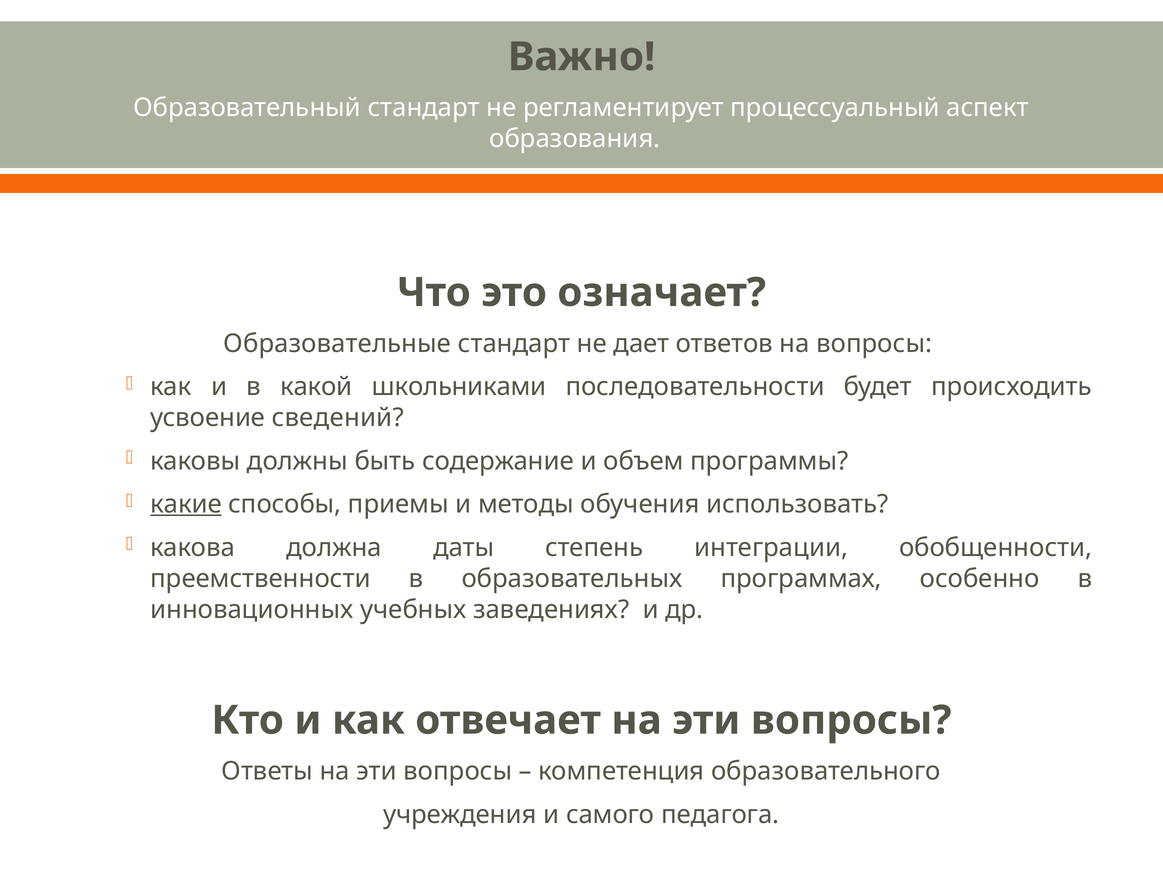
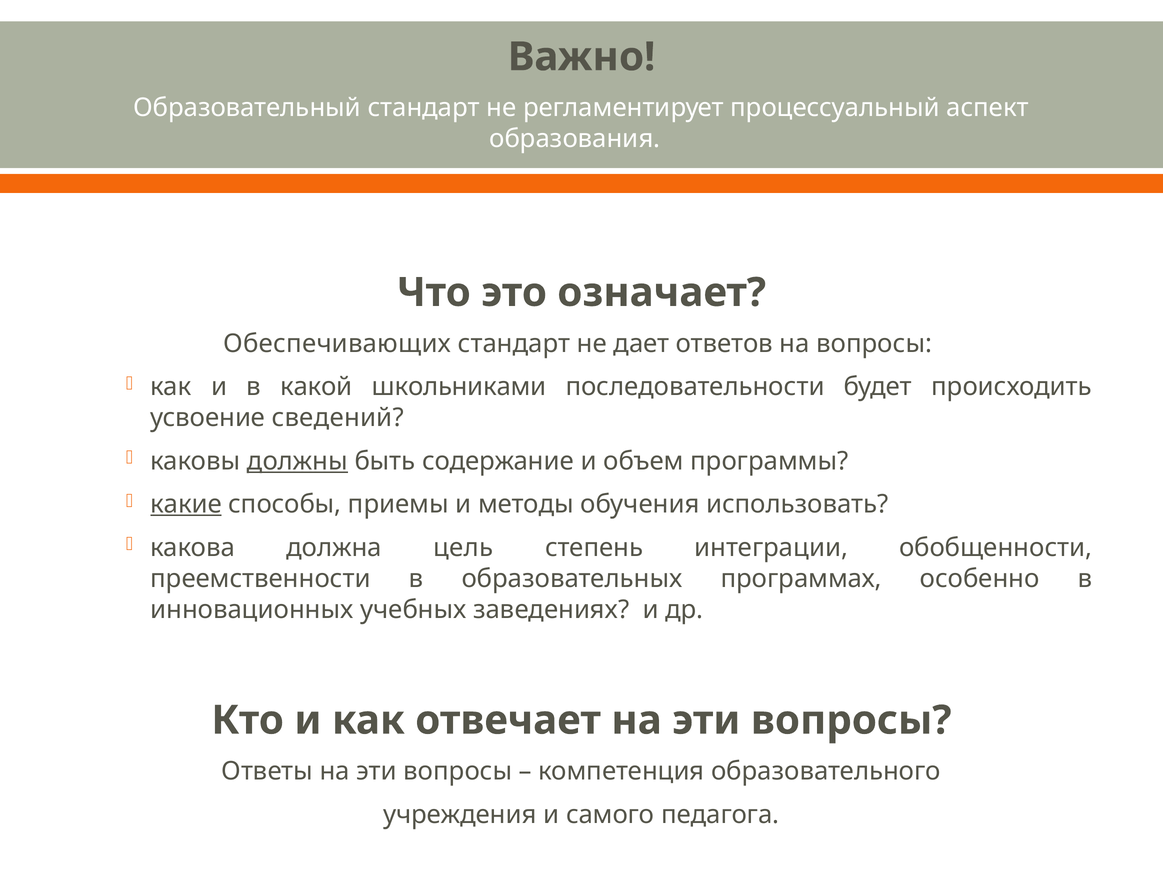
Образовательные: Образовательные -> Обеспечивающих (337, 344)
должны underline: none -> present (297, 461)
даты: даты -> цель (463, 548)
